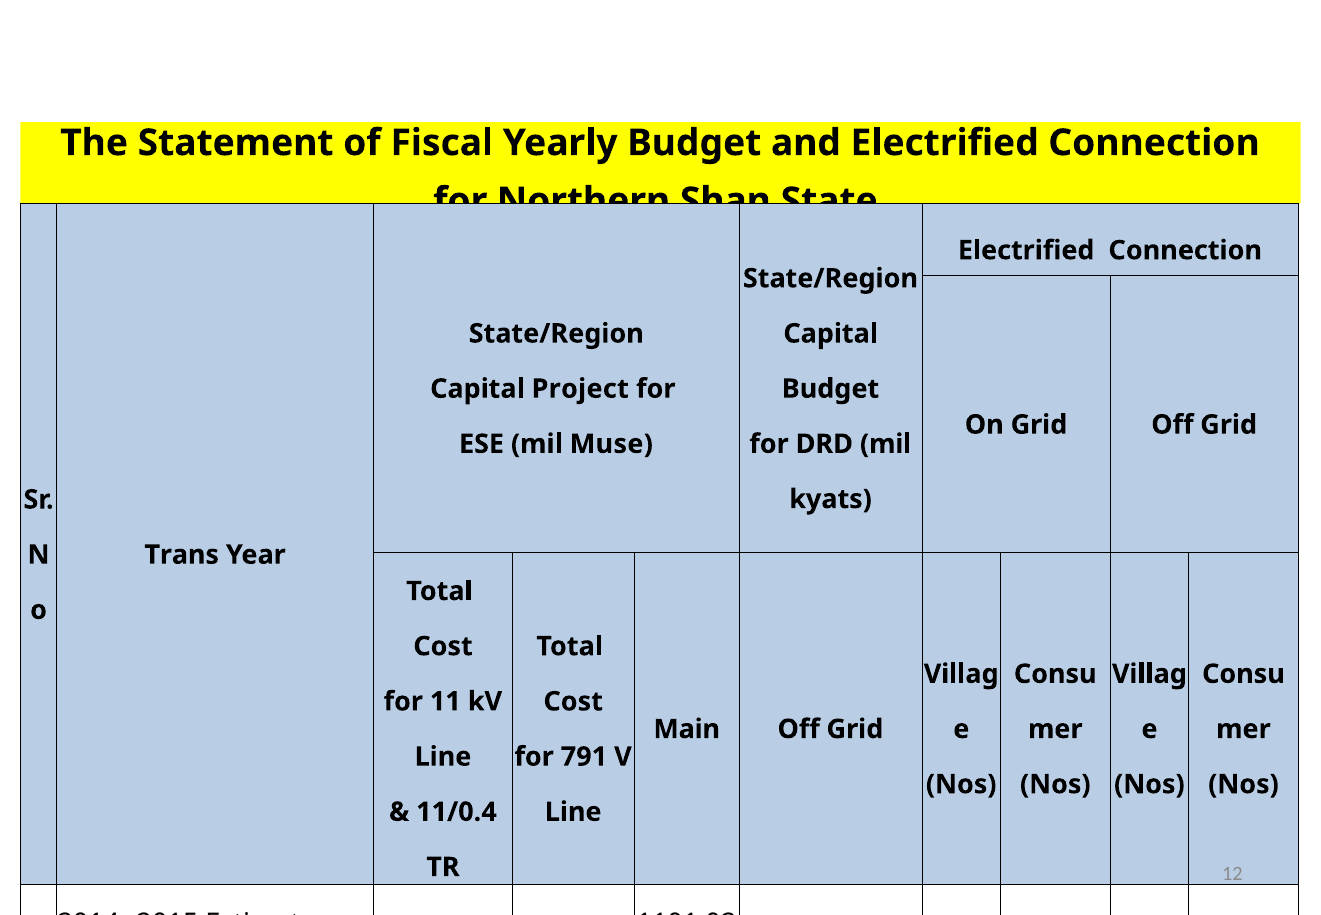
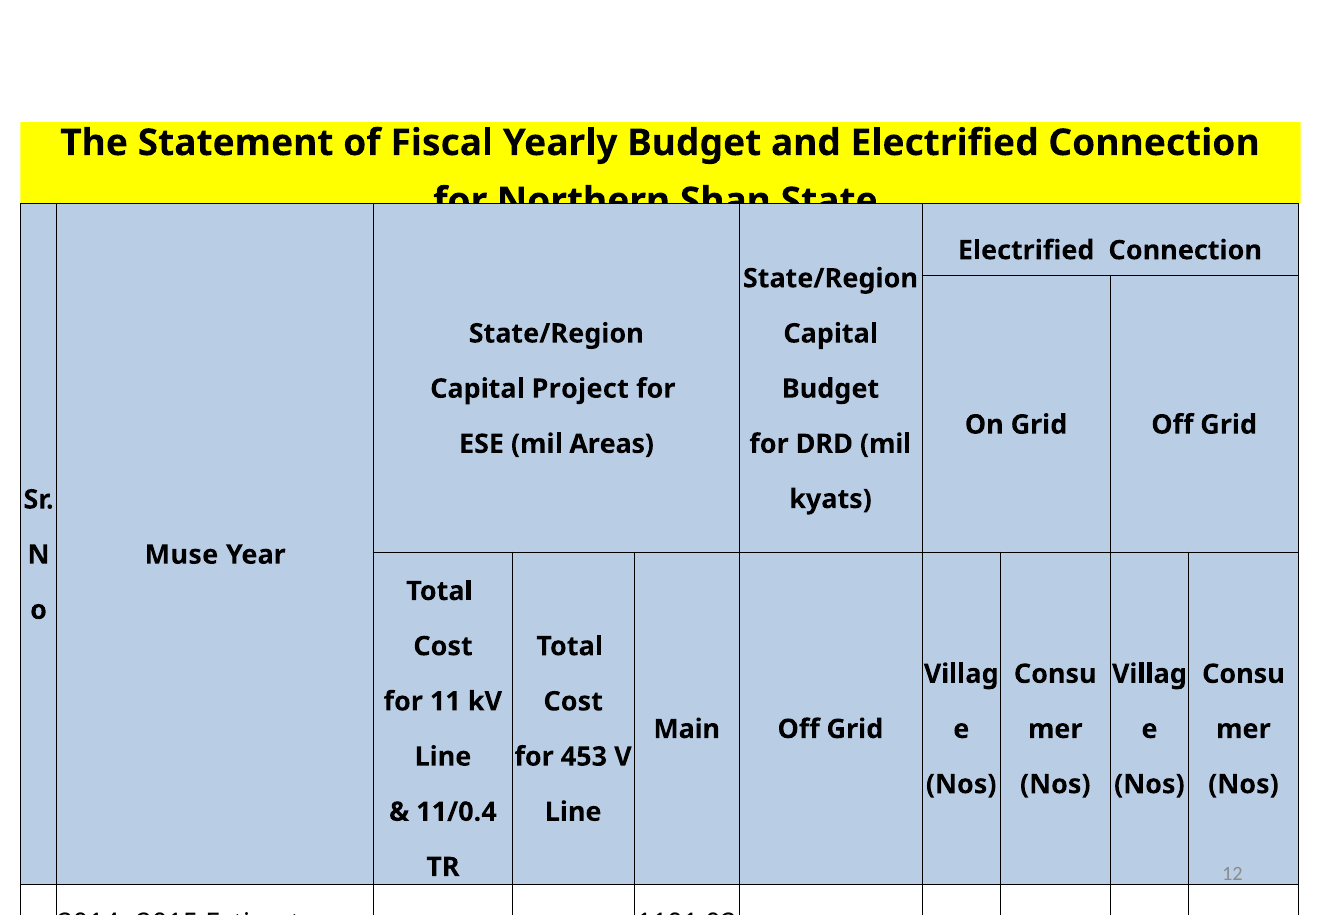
Muse: Muse -> Areas (612, 444)
Trans: Trans -> Muse (181, 555)
791: 791 -> 453 (584, 756)
